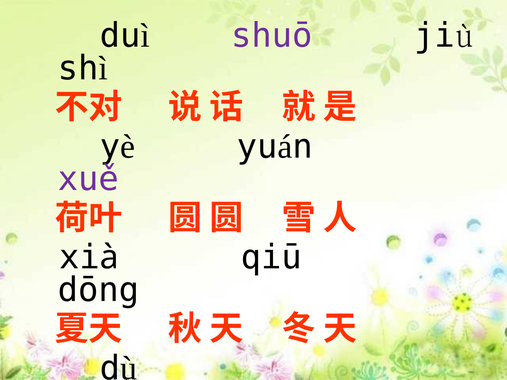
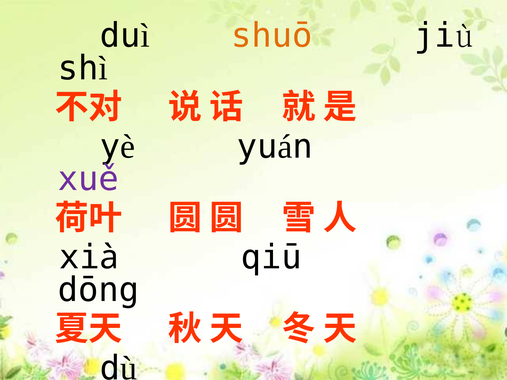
shuō colour: purple -> orange (272, 36)
